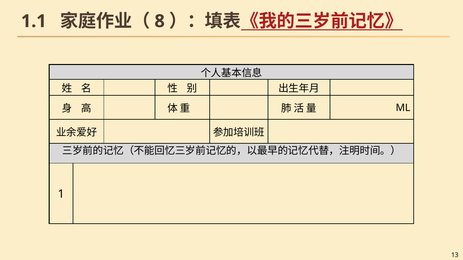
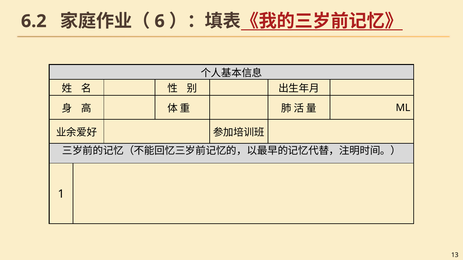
1.1: 1.1 -> 6.2 (34, 21)
8: 8 -> 6 (160, 21)
